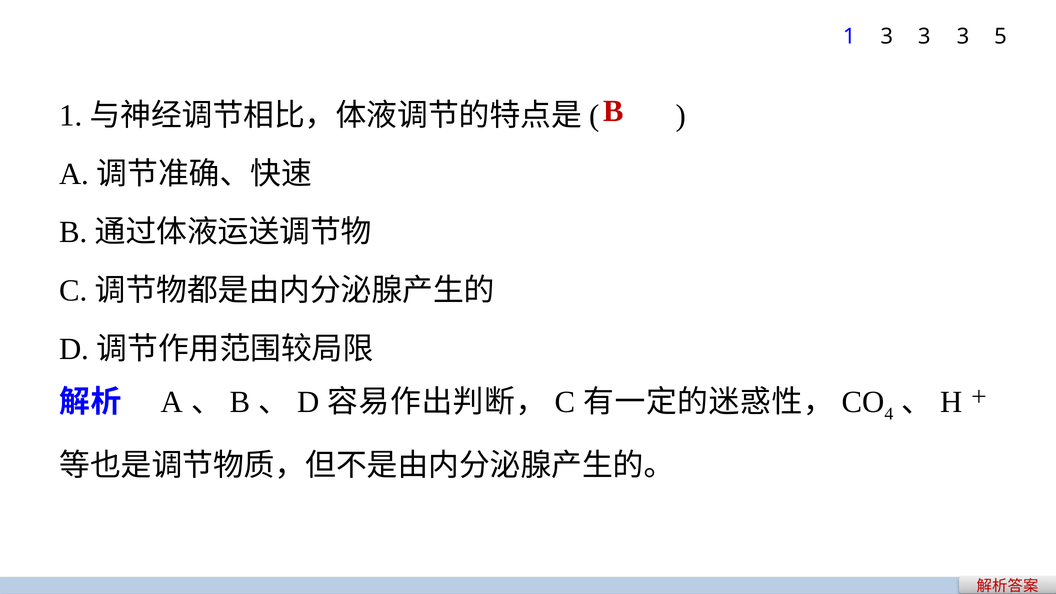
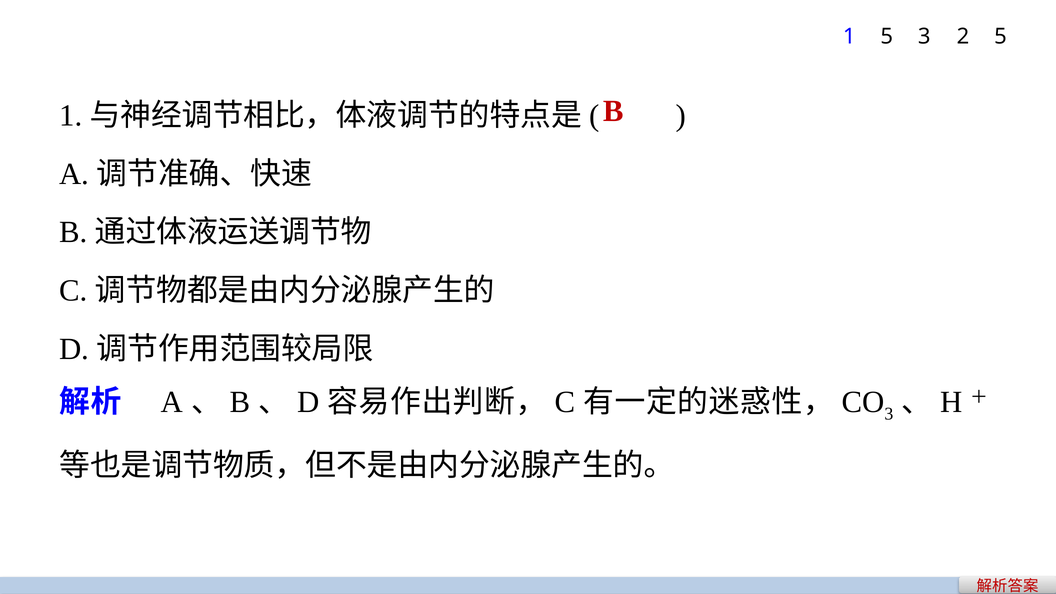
1 3: 3 -> 5 (887, 37)
3: 3 -> 2 (963, 37)
4: 4 -> 3 (889, 414)
